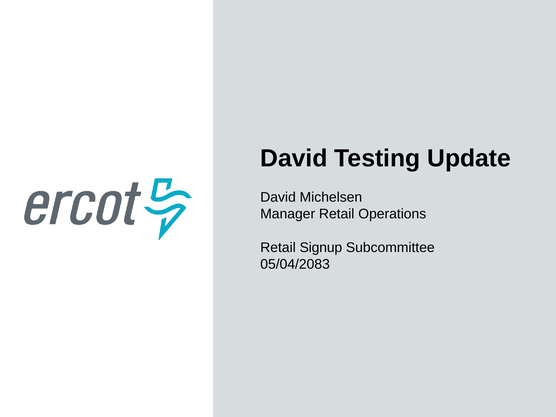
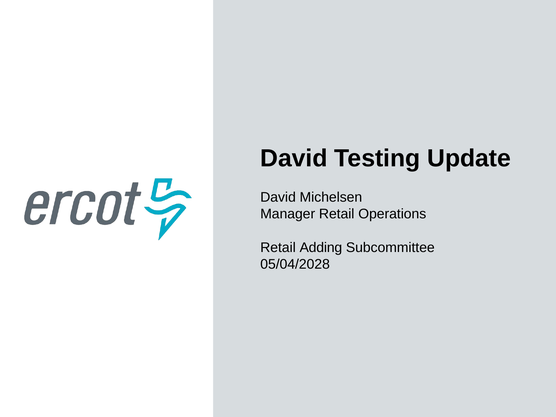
Signup: Signup -> Adding (321, 247)
05/04/2083: 05/04/2083 -> 05/04/2028 (295, 264)
